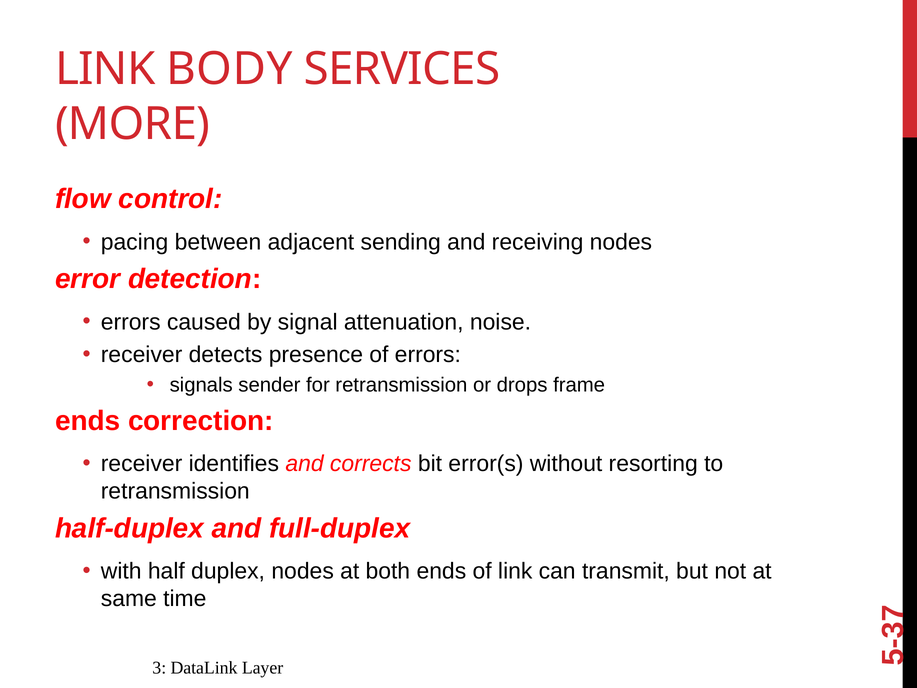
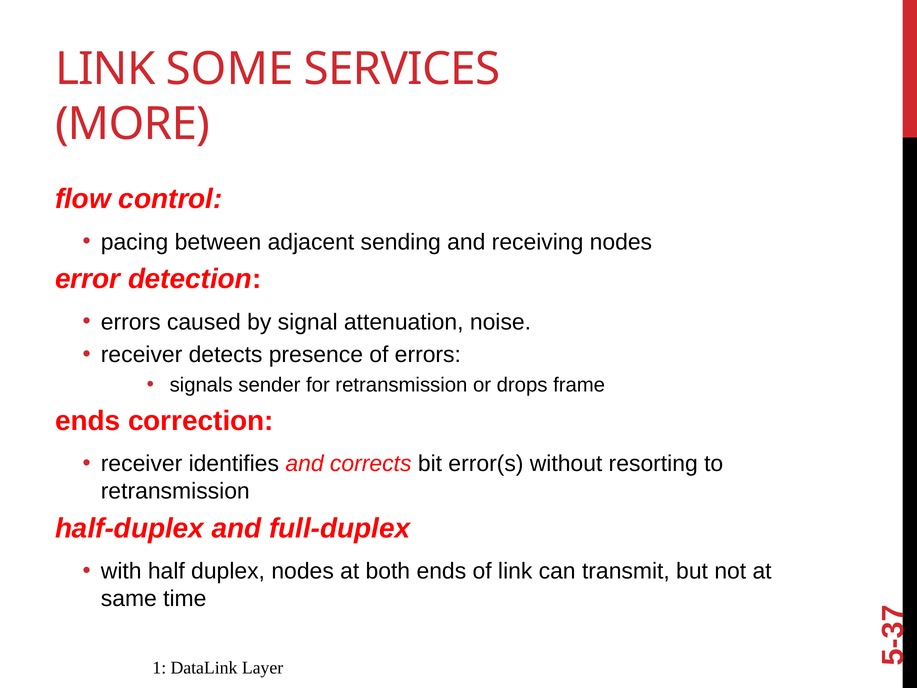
BODY: BODY -> SOME (230, 69)
3: 3 -> 1 (159, 668)
